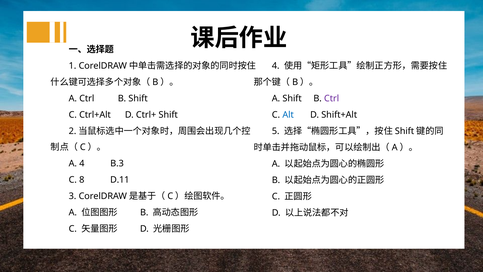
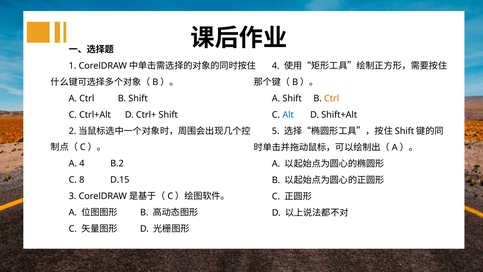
Ctrl colour: purple -> orange (332, 98)
B.3: B.3 -> B.2 (117, 163)
D.11: D.11 -> D.15 (120, 180)
